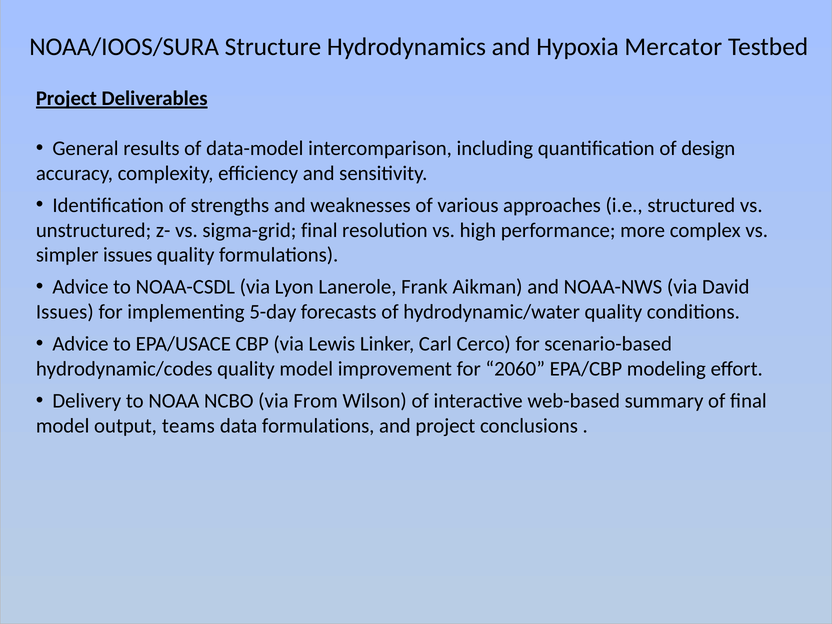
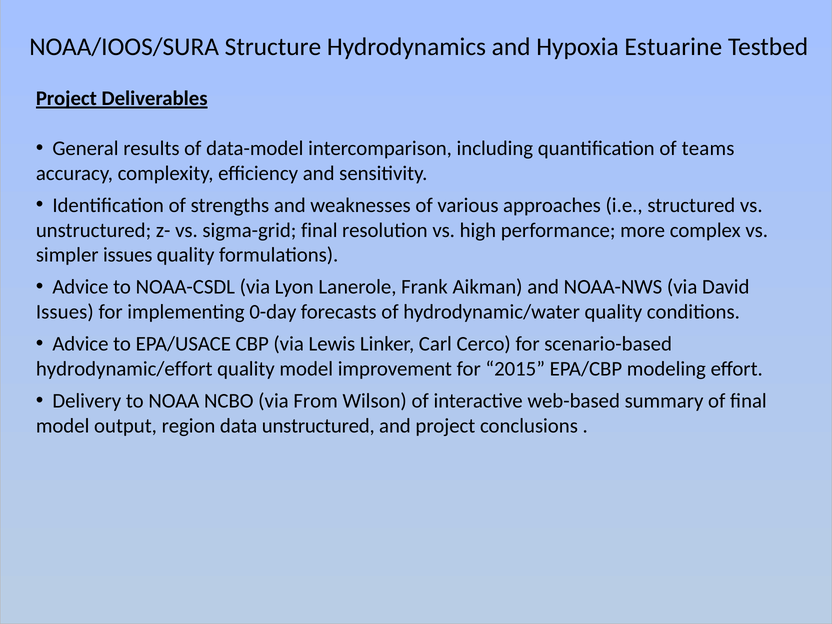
Mercator: Mercator -> Estuarine (673, 47)
design: design -> teams (708, 148)
5-day: 5-day -> 0-day (273, 312)
hydrodynamic/codes: hydrodynamic/codes -> hydrodynamic/effort (124, 369)
2060: 2060 -> 2015 (515, 369)
teams: teams -> region (189, 426)
data formulations: formulations -> unstructured (318, 426)
